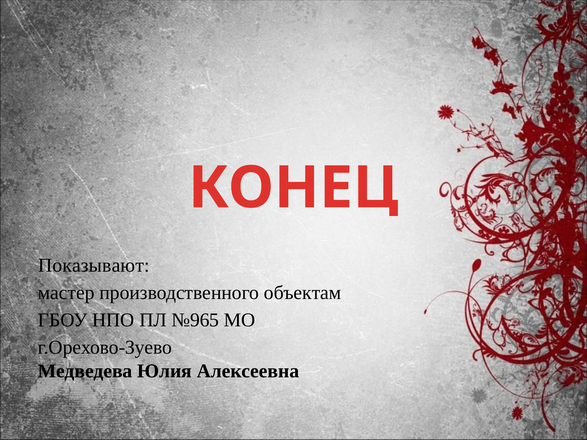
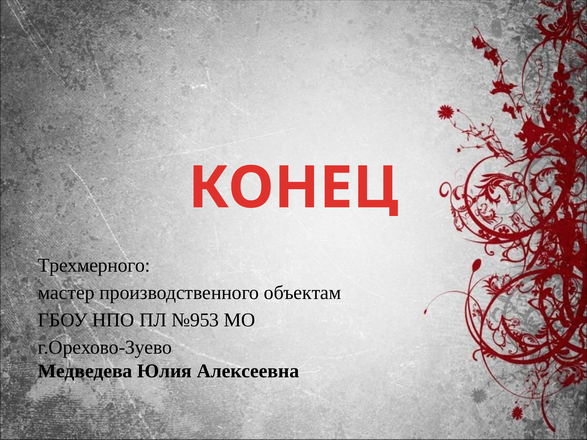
Показывают: Показывают -> Трехмерного (94, 266)
№965: №965 -> №953 (195, 320)
